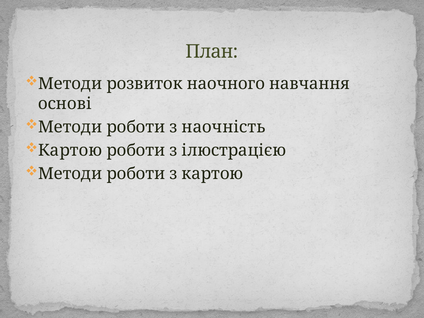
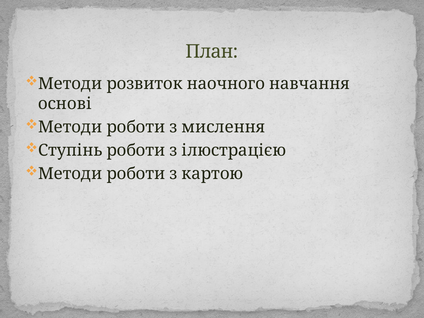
наочність: наочність -> мислення (223, 127)
Картою: Картою -> Ступінь (70, 150)
